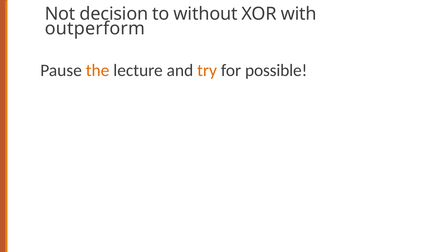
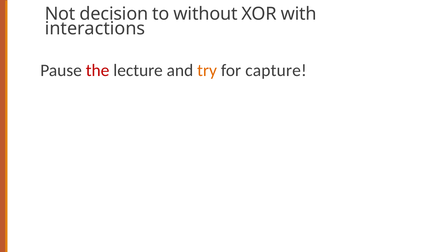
outperform: outperform -> interactions (95, 29)
the colour: orange -> red (98, 70)
possible: possible -> capture (276, 70)
